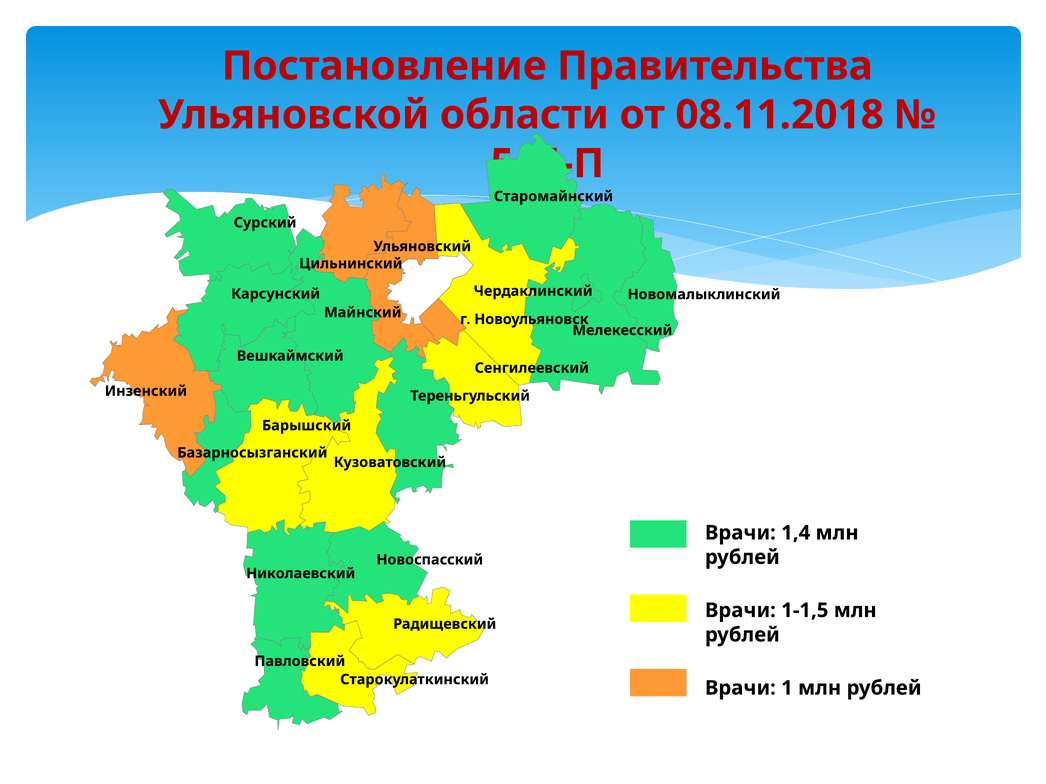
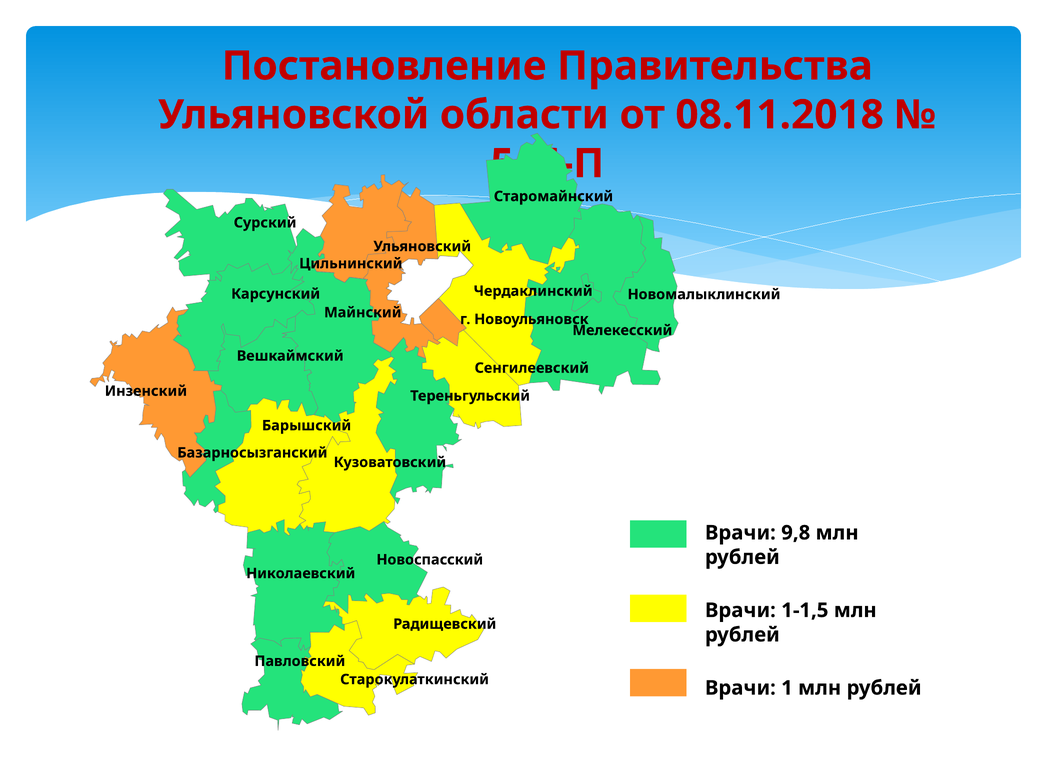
1,4: 1,4 -> 9,8 (796, 533)
